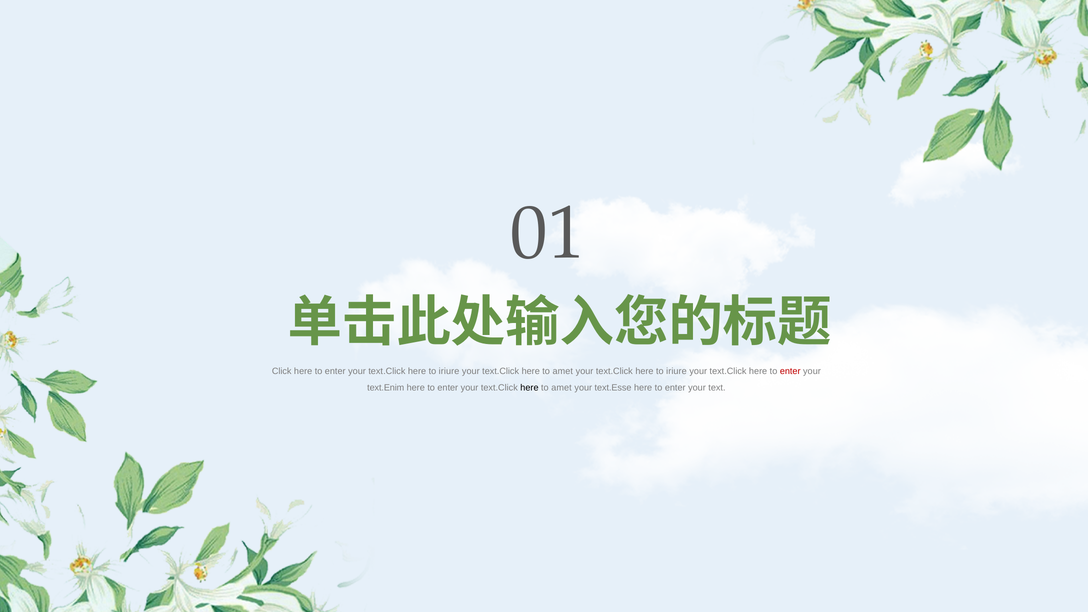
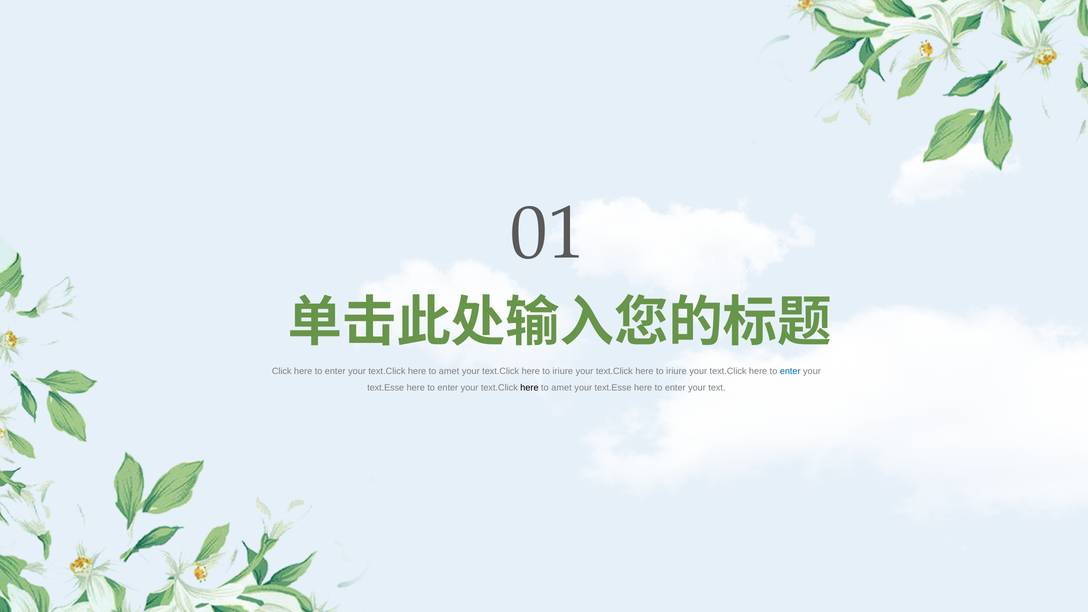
iriure: iriure -> amet (449, 371)
amet: amet -> iriure (563, 371)
enter colour: red -> blue (790, 371)
text.Enim: text.Enim -> text.Esse (386, 388)
